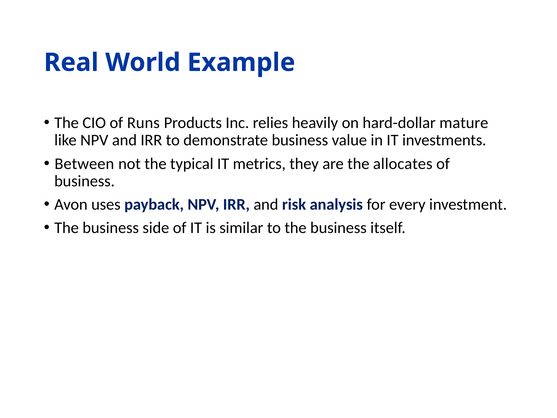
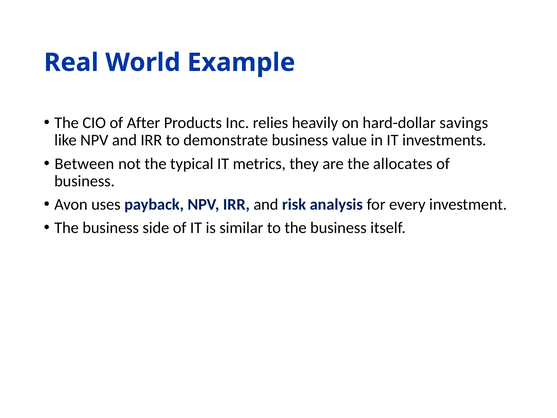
Runs: Runs -> After (143, 123)
mature: mature -> savings (464, 123)
